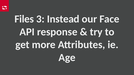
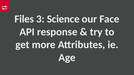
Instead: Instead -> Science (63, 19)
